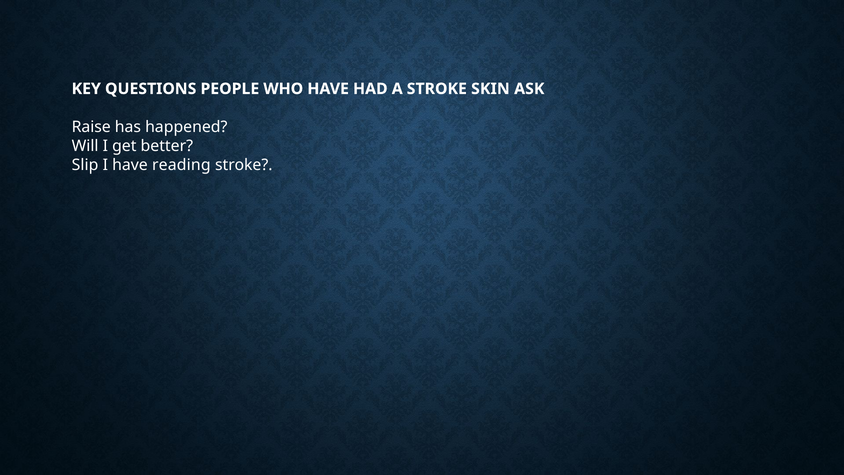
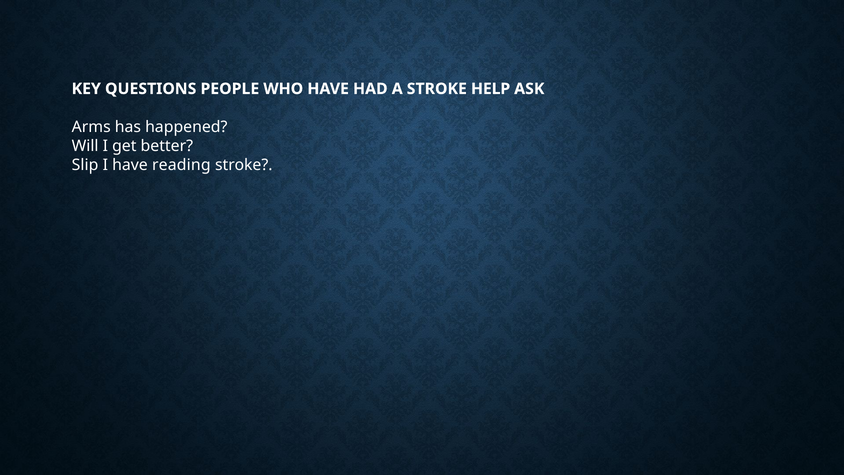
SKIN: SKIN -> HELP (491, 89)
Raise: Raise -> Arms (91, 127)
